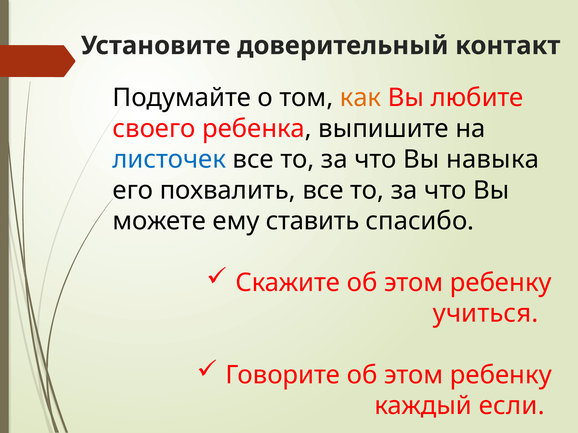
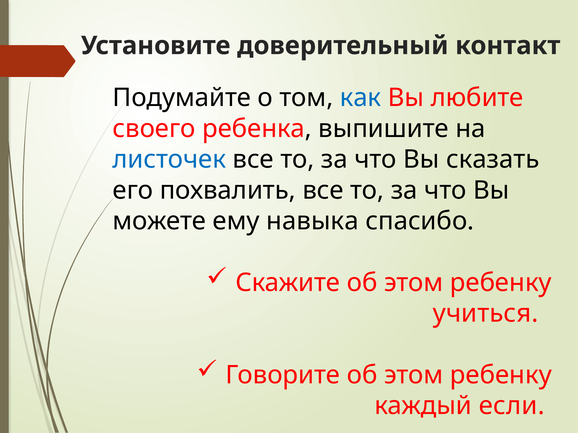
как colour: orange -> blue (361, 98)
навыка: навыка -> сказать (493, 160)
ставить: ставить -> навыка (312, 221)
